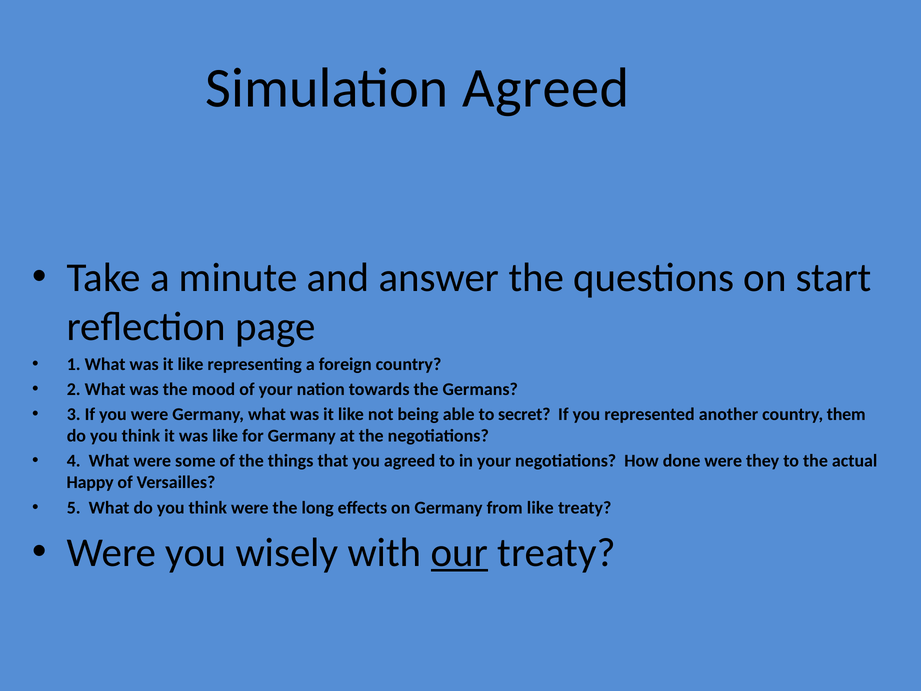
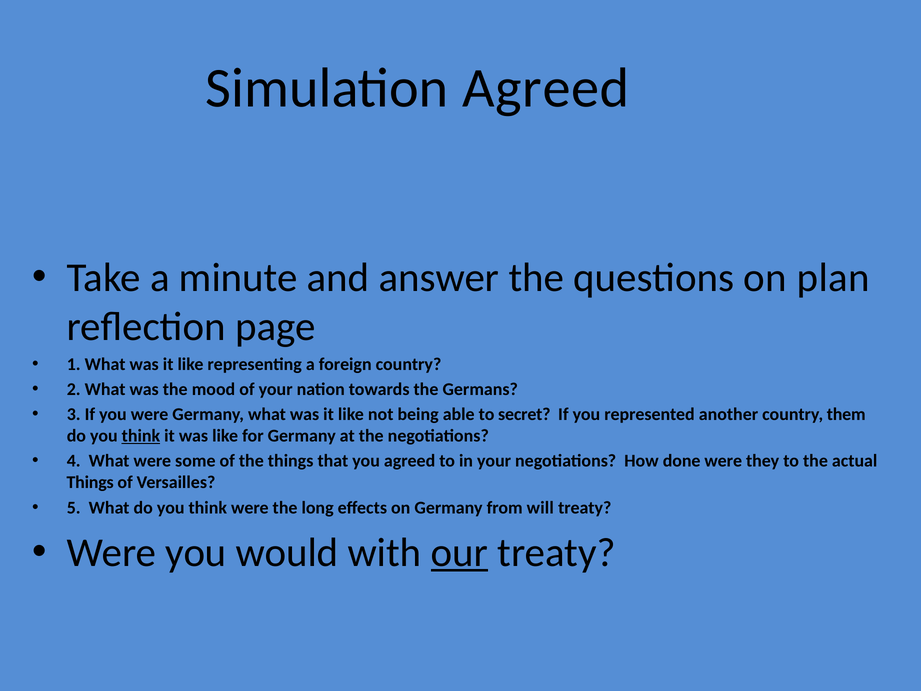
start: start -> plan (833, 278)
think underline: none -> present (141, 436)
Happy: Happy -> Things (90, 482)
from like: like -> will (540, 507)
wisely: wisely -> would (287, 553)
